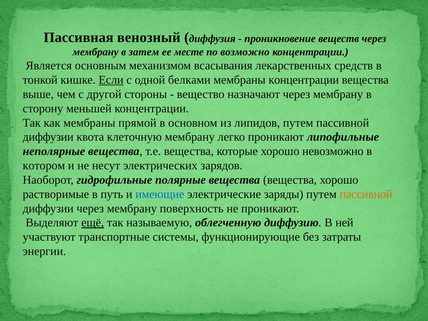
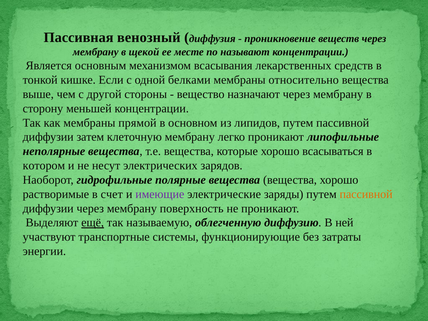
затем: затем -> щекой (144, 52)
возможно: возможно -> называют (245, 52)
Если underline: present -> none (111, 80)
мембраны концентрации: концентрации -> относительно (304, 80)
квота: квота -> затем (90, 137)
невозможно: невозможно -> всасываться (333, 151)
путь: путь -> счет (112, 194)
имеющие colour: blue -> purple (160, 194)
